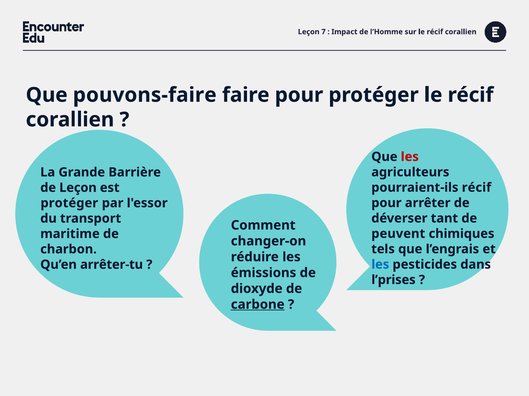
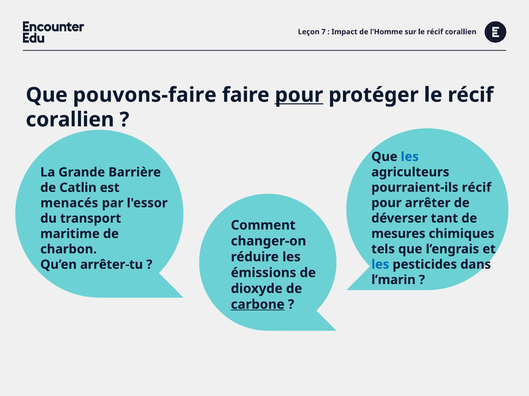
pour underline: none -> present (299, 95)
les colour: red -> blue (410, 157)
de Leçon: Leçon -> Catlin (78, 188)
protéger: protéger -> menacés (69, 203)
peuvent: peuvent -> mesures (398, 234)
l’prises: l’prises -> l’marin (393, 280)
